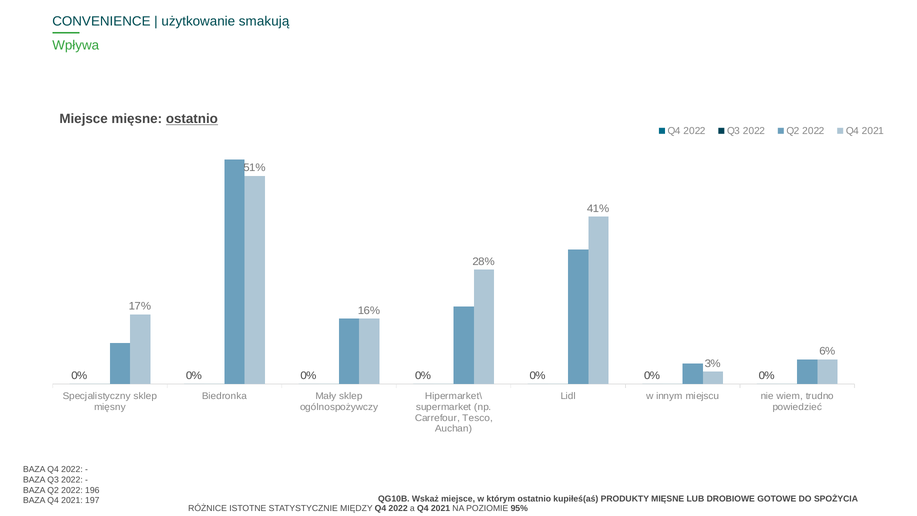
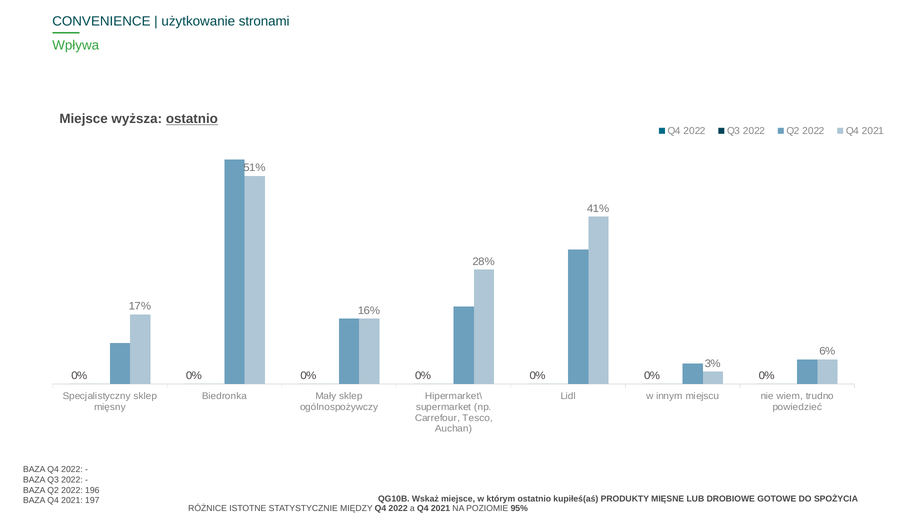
smakują: smakują -> stronami (264, 21)
Miejsce mięsne: mięsne -> wyższa (137, 119)
